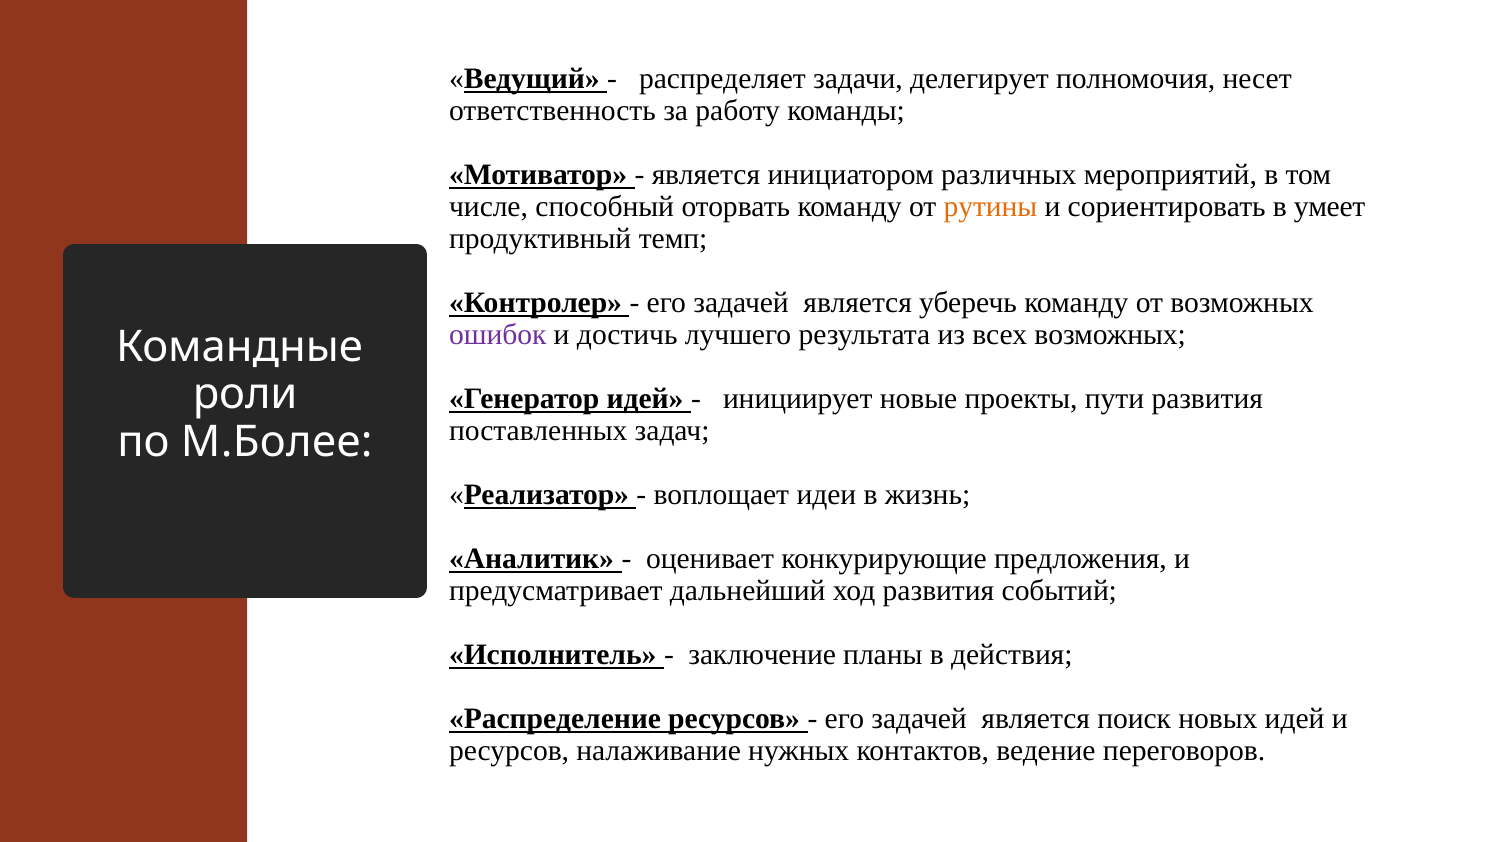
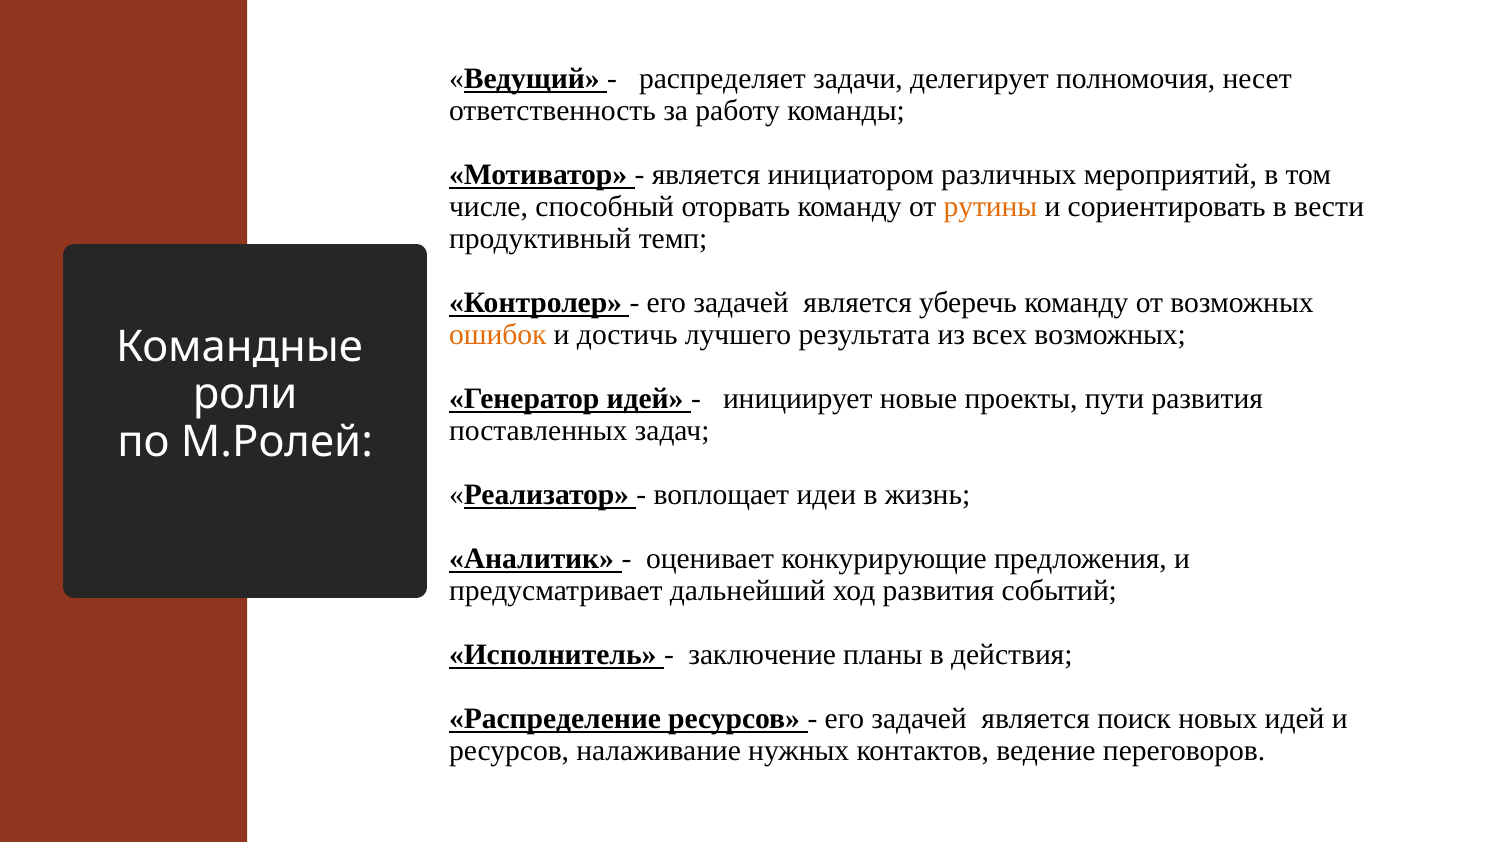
умеет: умеет -> вести (1329, 207)
ошибок colour: purple -> orange (498, 335)
М.Более: М.Более -> М.Ролей (277, 441)
